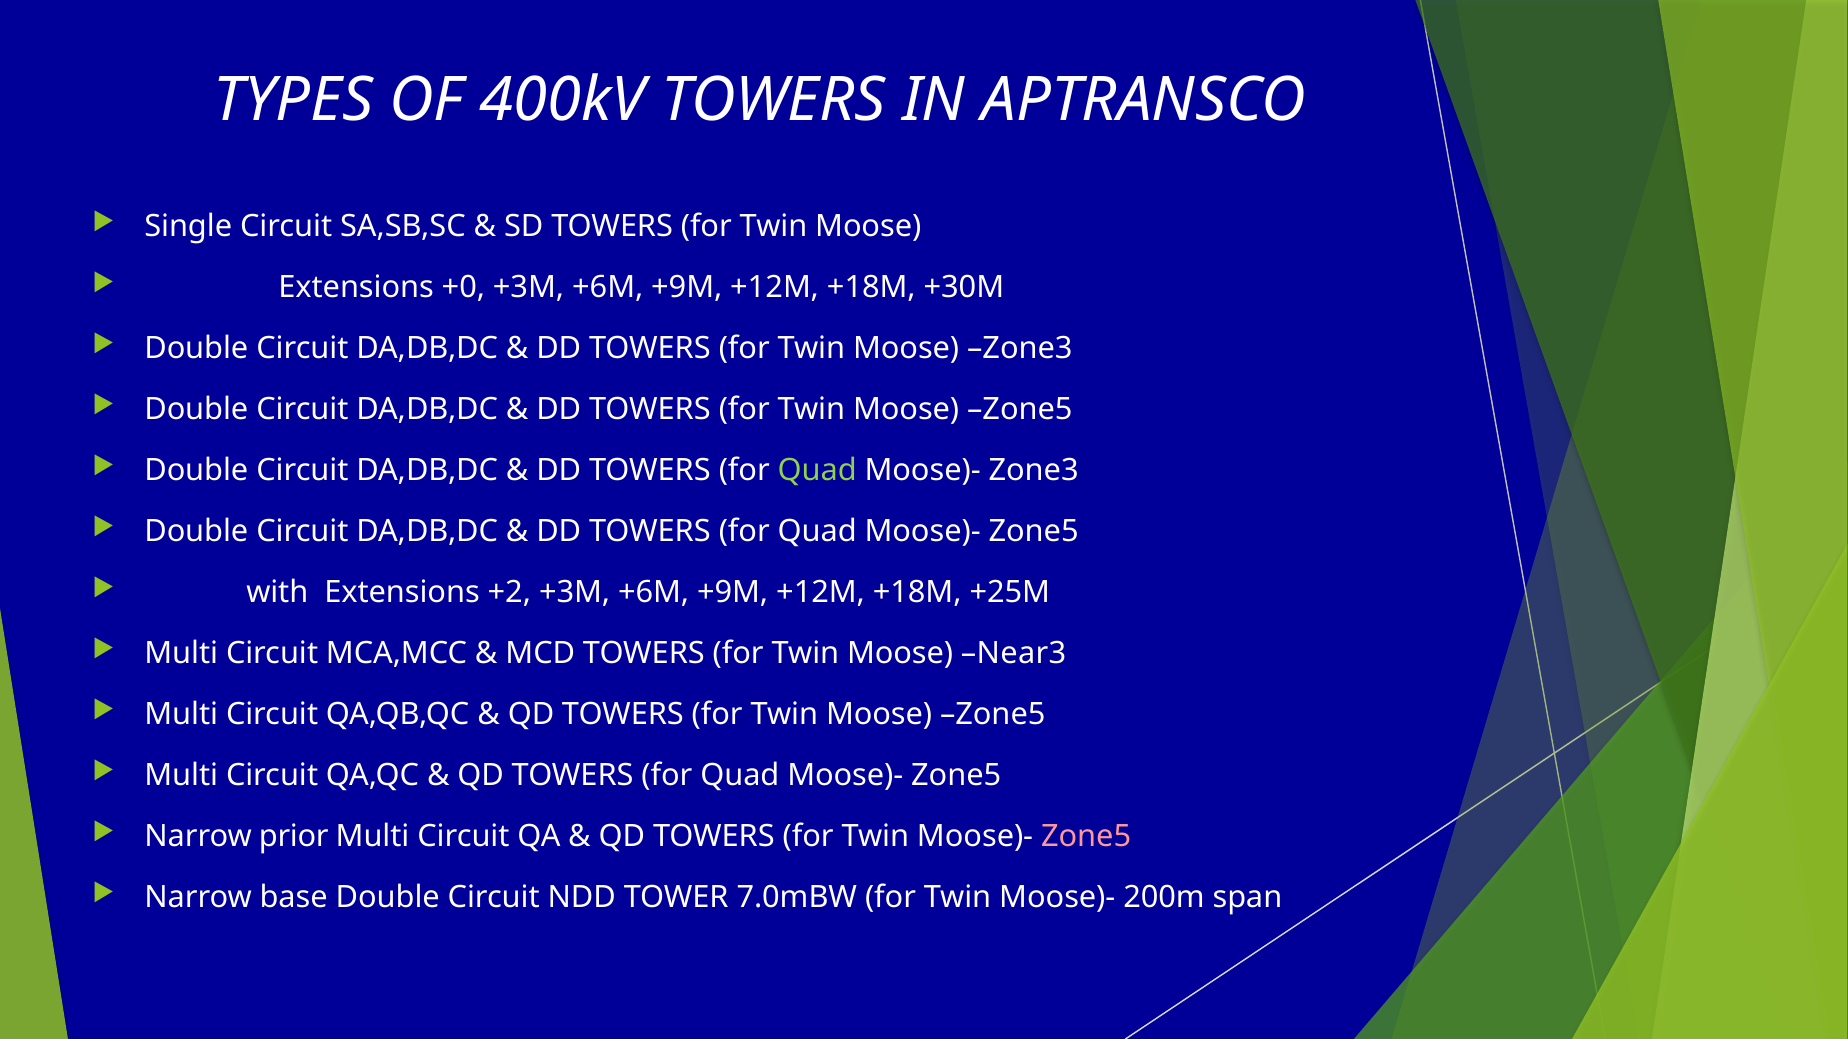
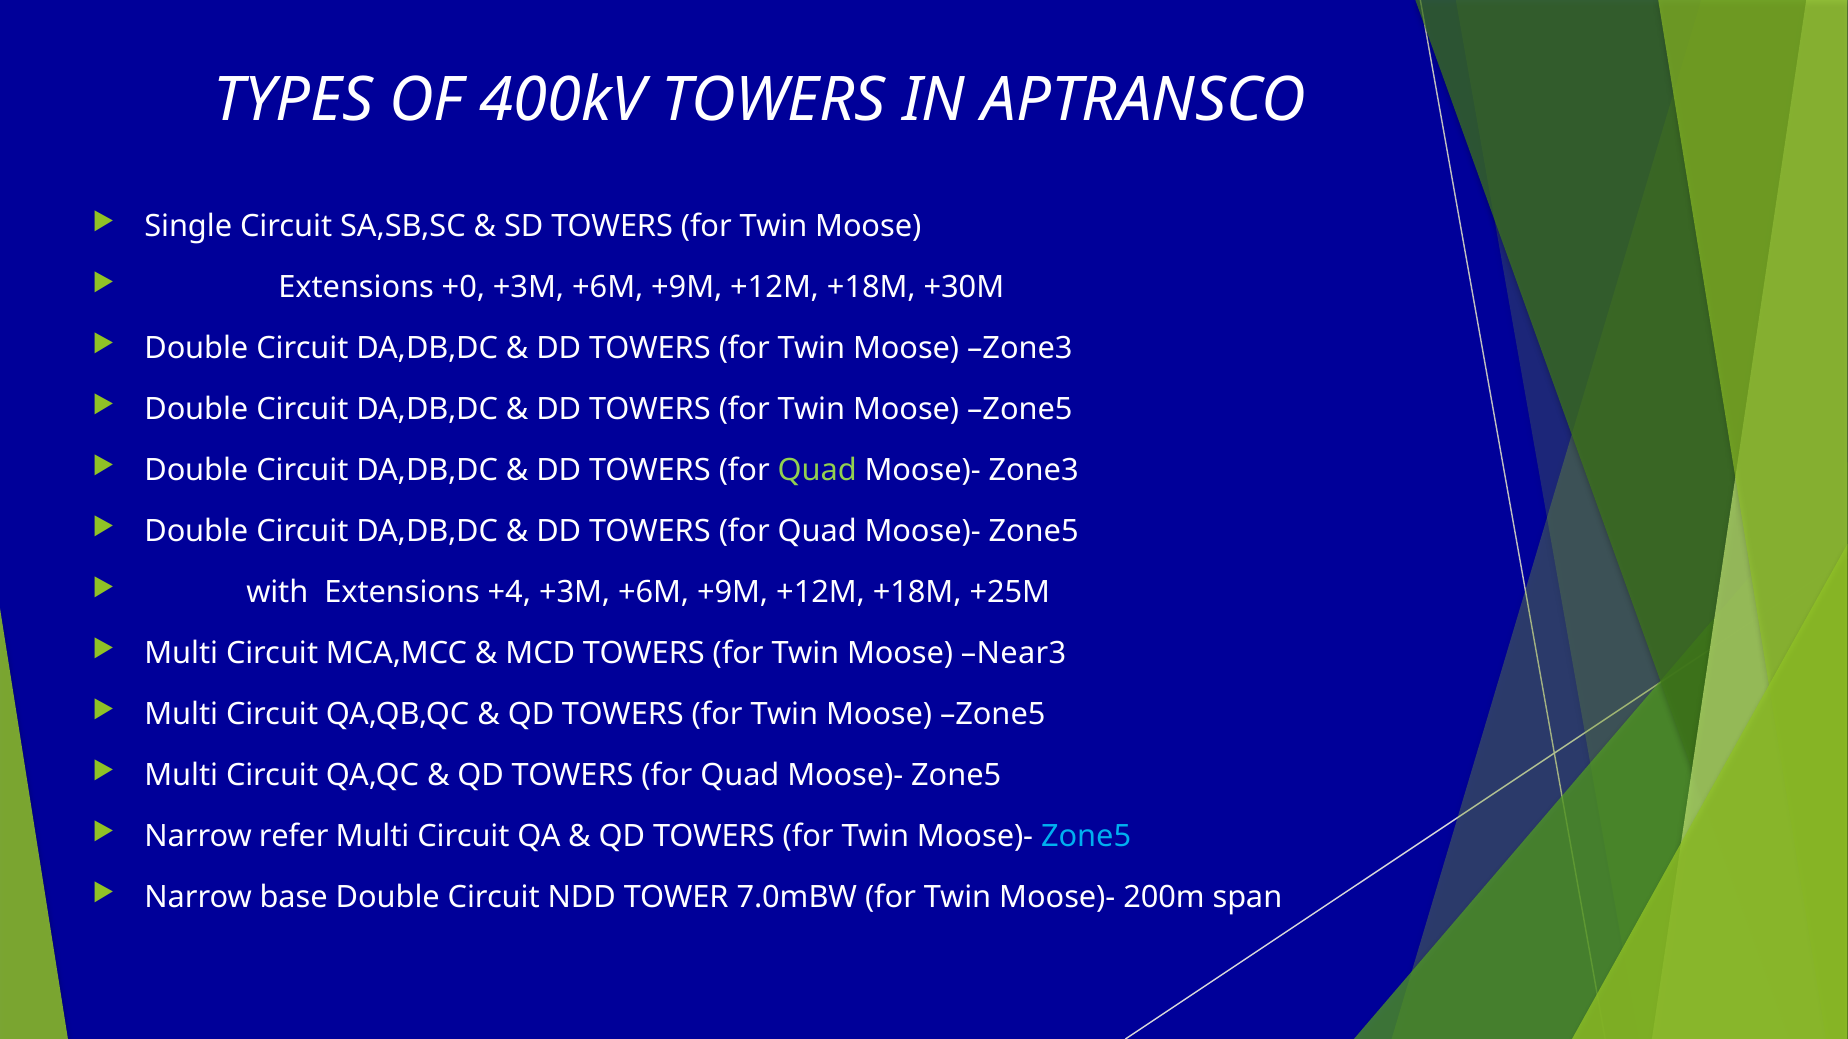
+2: +2 -> +4 (509, 593)
prior: prior -> refer (294, 837)
Zone5 colour: pink -> light blue (1086, 837)
